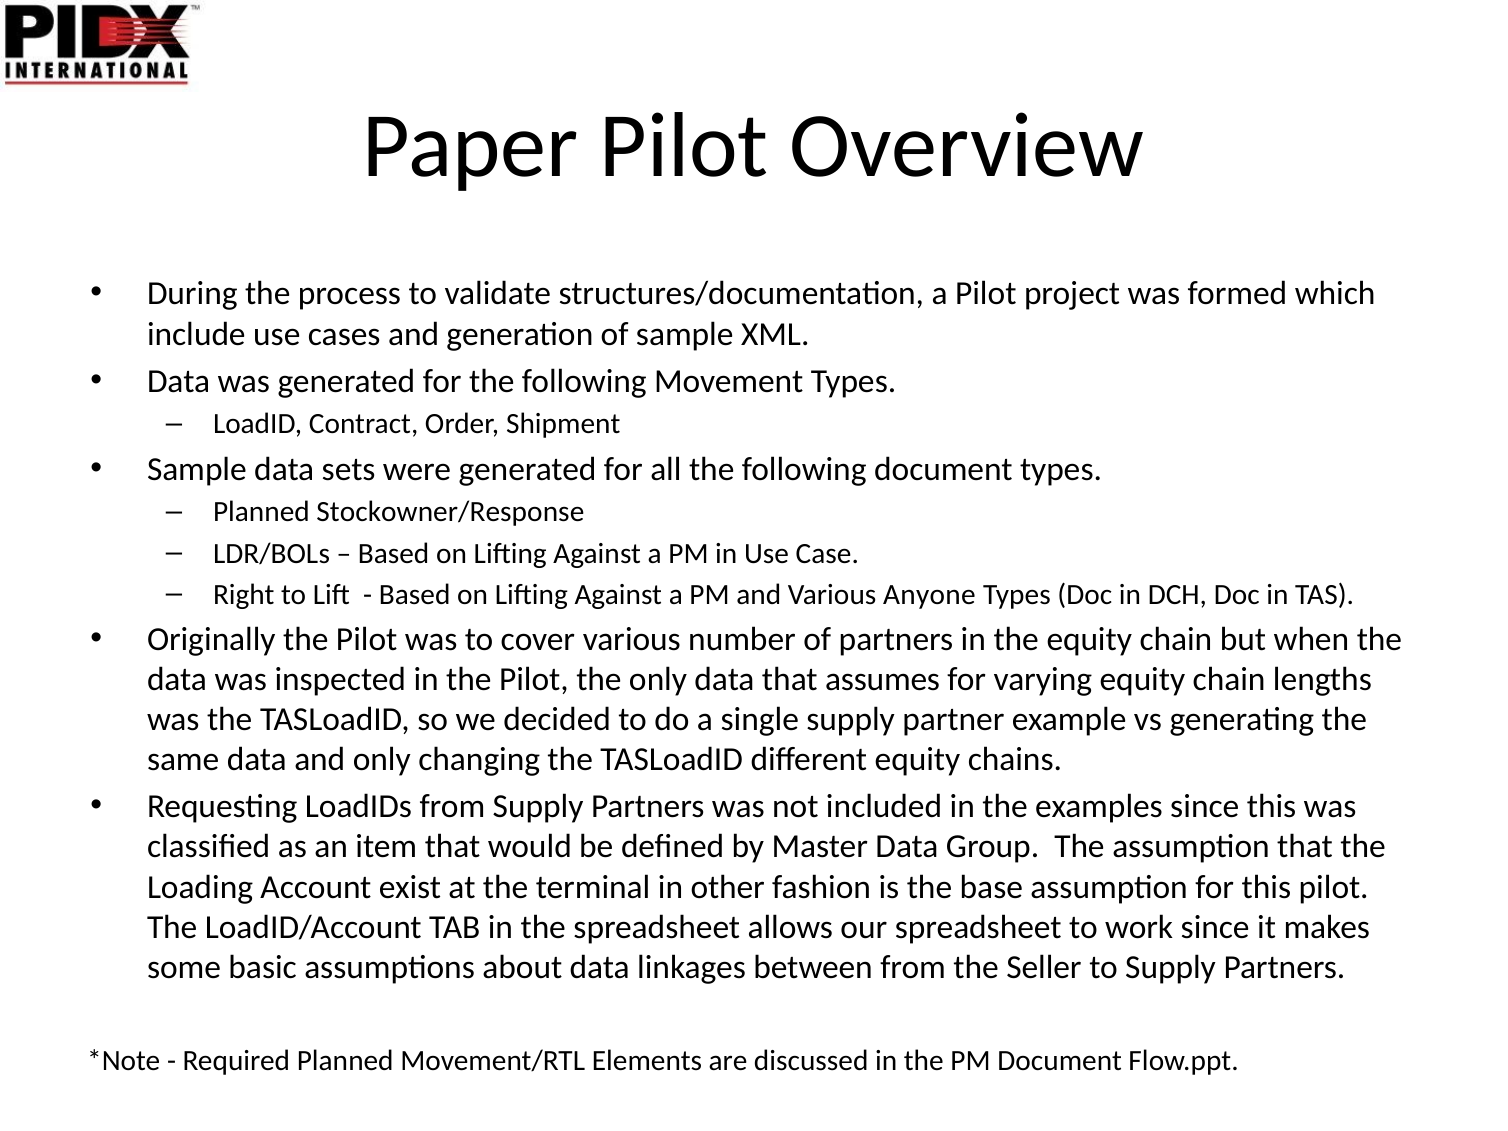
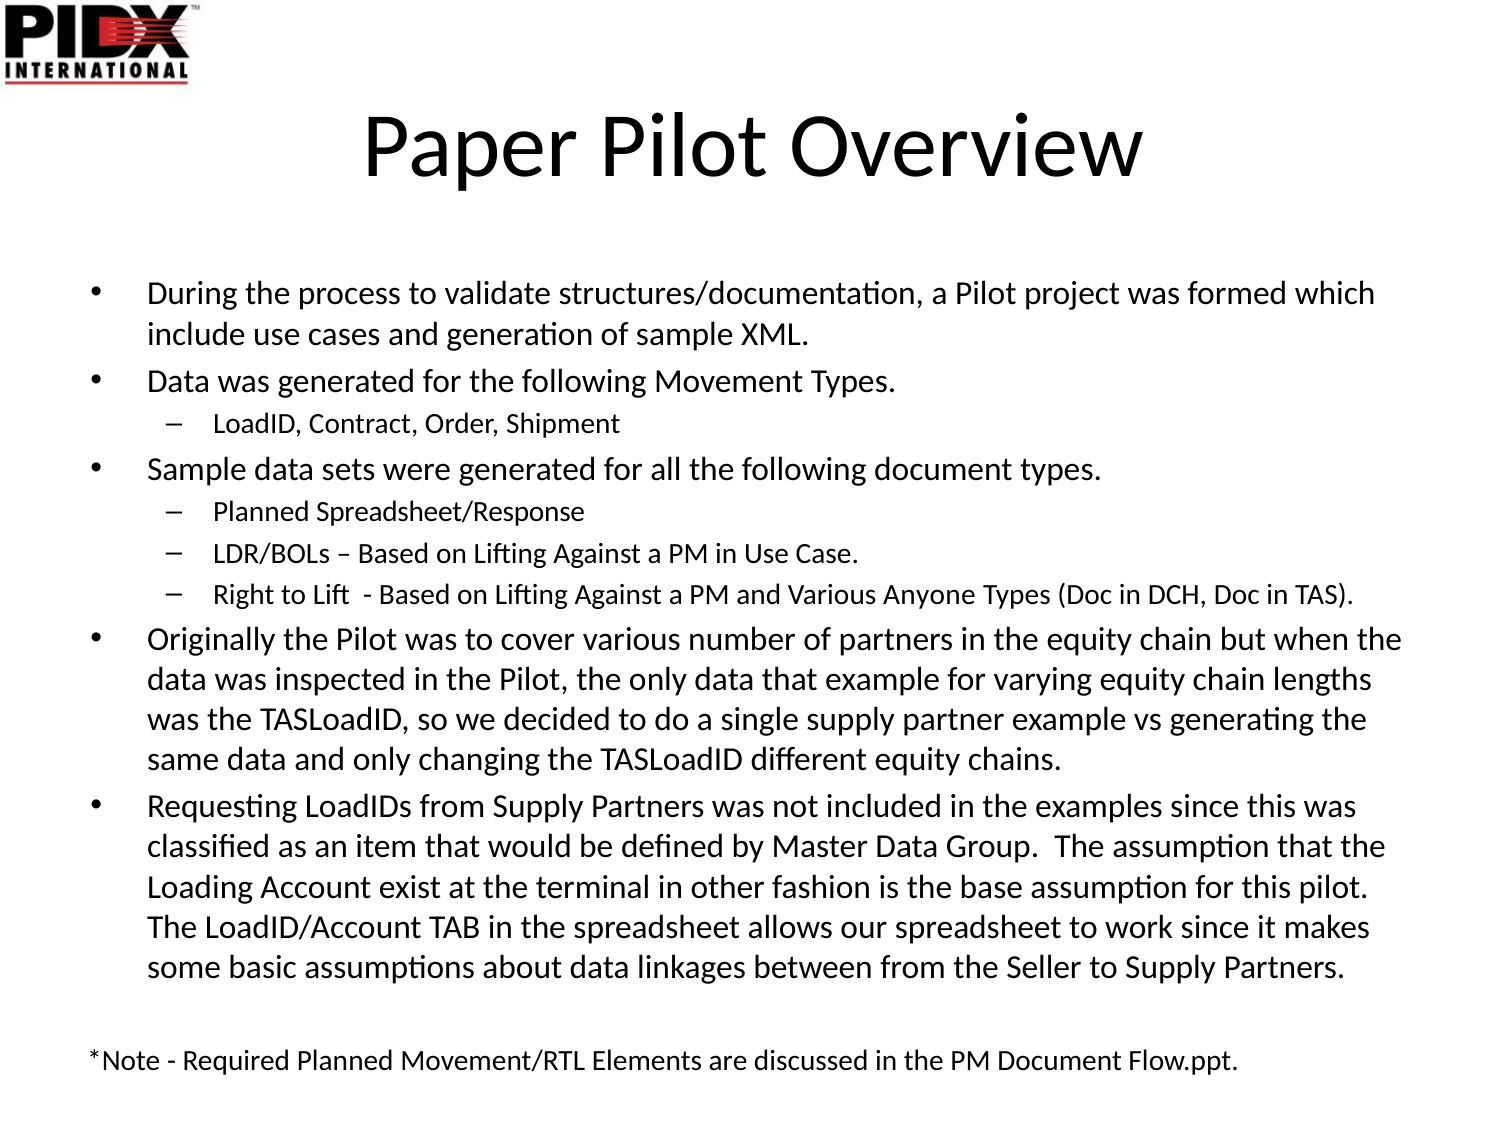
Stockowner/Response: Stockowner/Response -> Spreadsheet/Response (451, 512)
that assumes: assumes -> example (883, 679)
